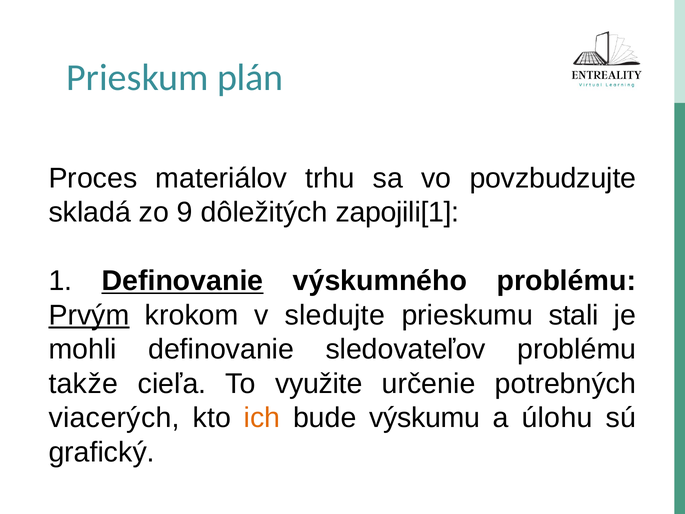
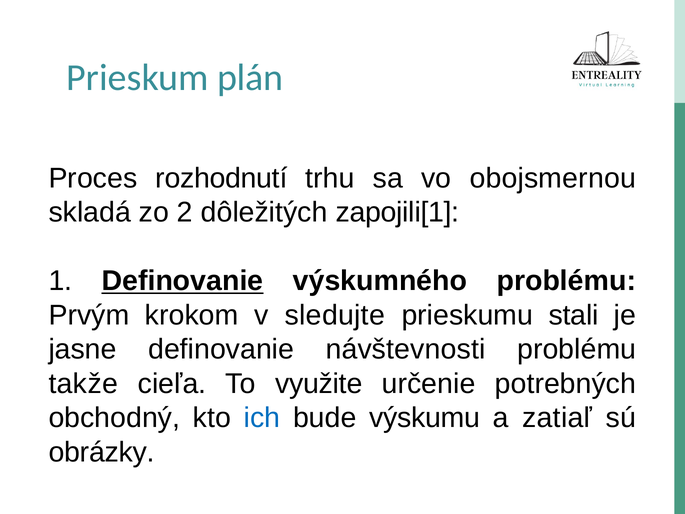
materiálov: materiálov -> rozhodnutí (221, 178)
povzbudzujte: povzbudzujte -> obojsmernou (553, 178)
9: 9 -> 2 (185, 212)
Prvým underline: present -> none (89, 315)
mohli: mohli -> jasne (83, 349)
sledovateľov: sledovateľov -> návštevnosti (406, 349)
viacerých: viacerých -> obchodný (114, 418)
ich colour: orange -> blue (262, 418)
úlohu: úlohu -> zatiaľ (557, 418)
grafický: grafický -> obrázky (102, 452)
